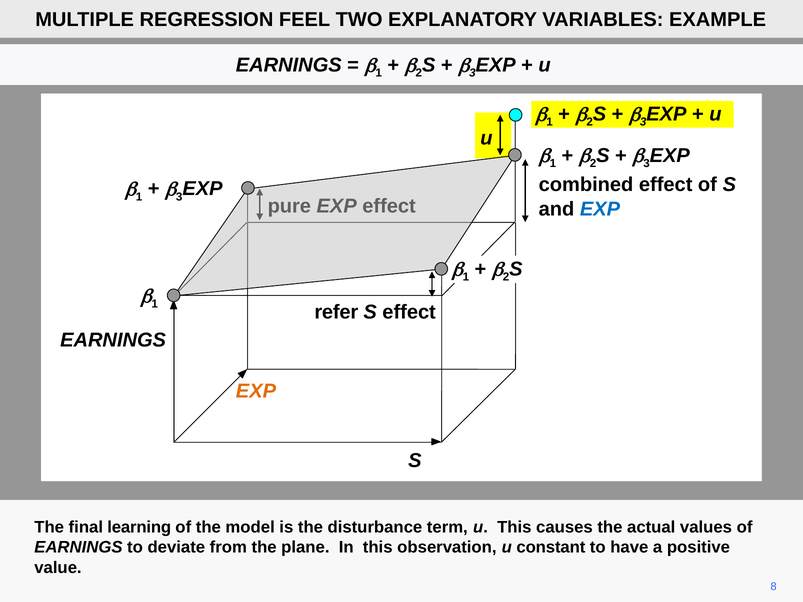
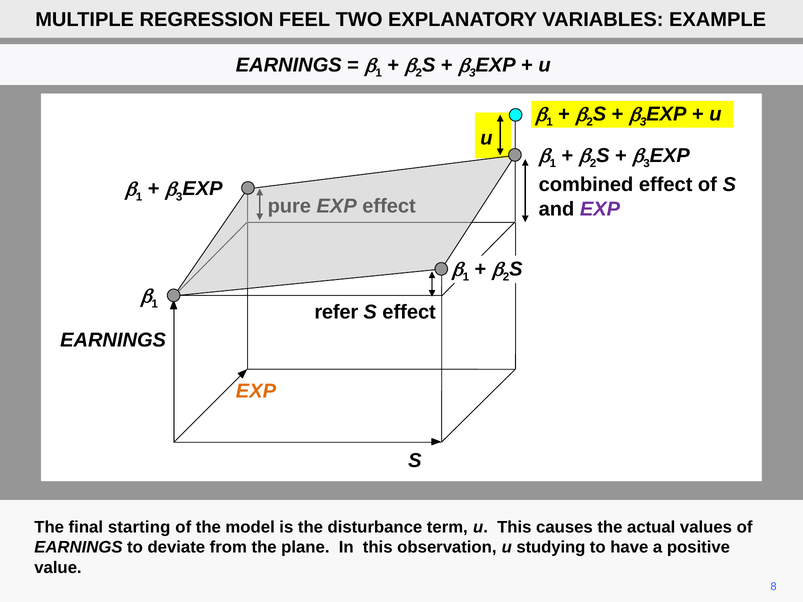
EXP colour: blue -> purple (600, 209)
learning: learning -> starting (139, 528)
constant: constant -> studying (551, 548)
